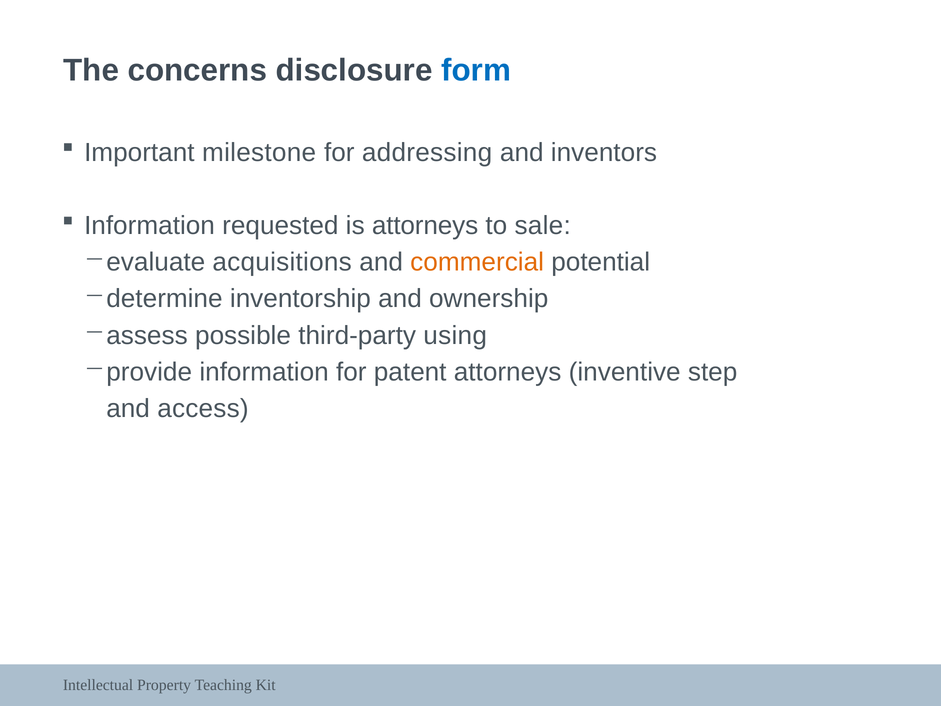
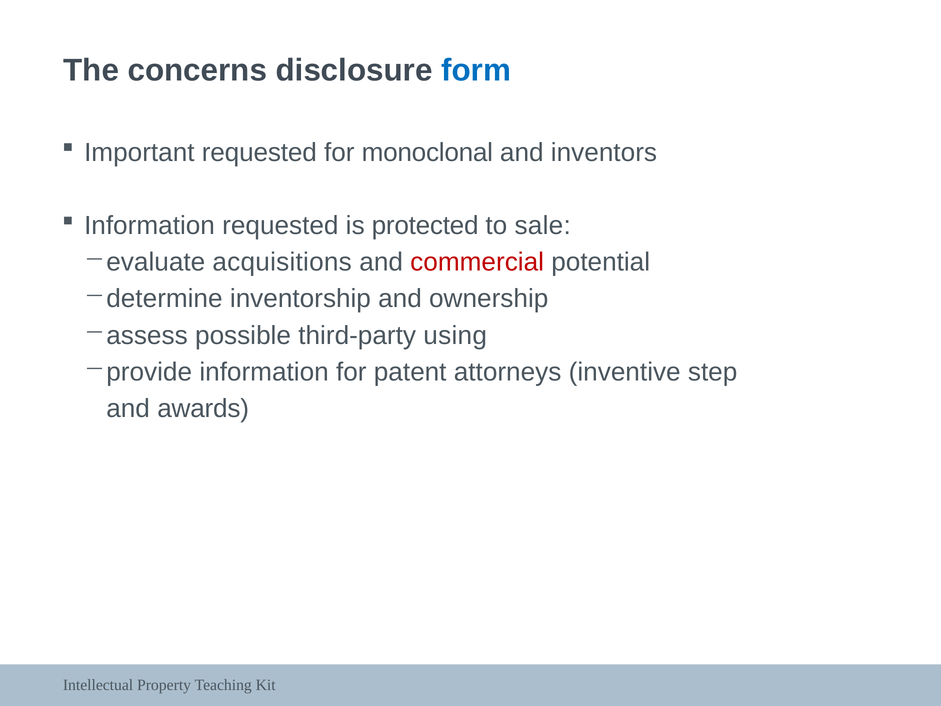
Important milestone: milestone -> requested (259, 152)
addressing: addressing -> monoclonal (427, 152)
is attorneys: attorneys -> protected (425, 226)
commercial colour: orange -> red (477, 262)
access: access -> awards (203, 409)
